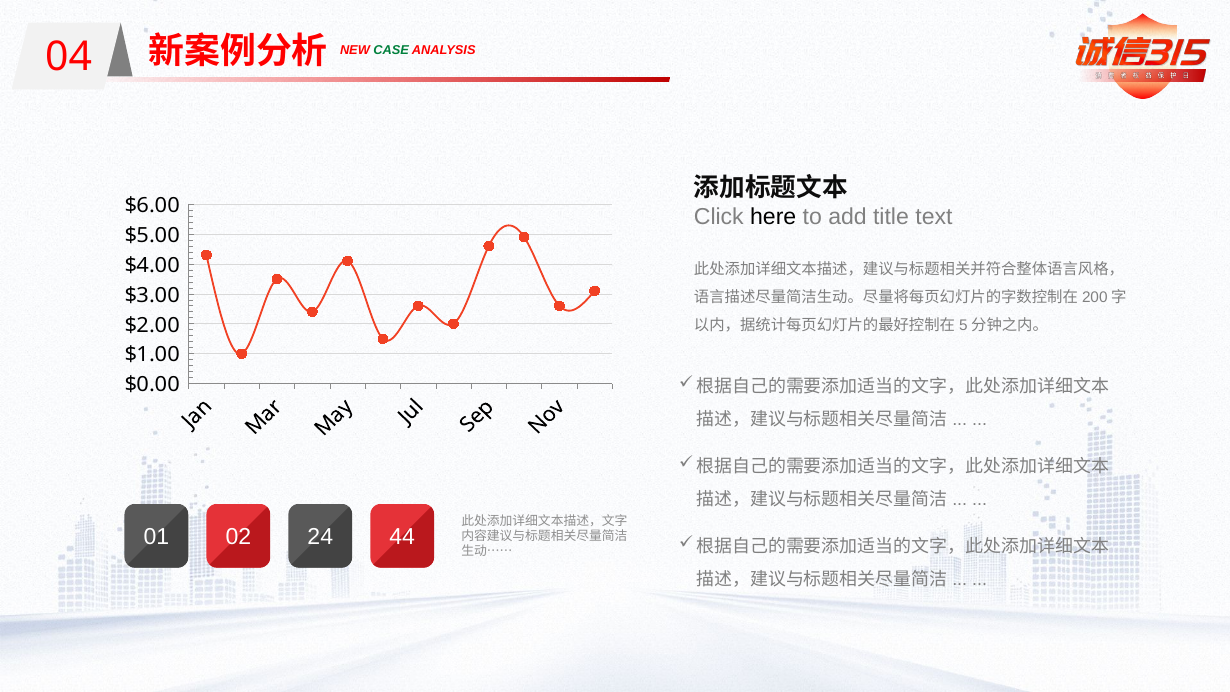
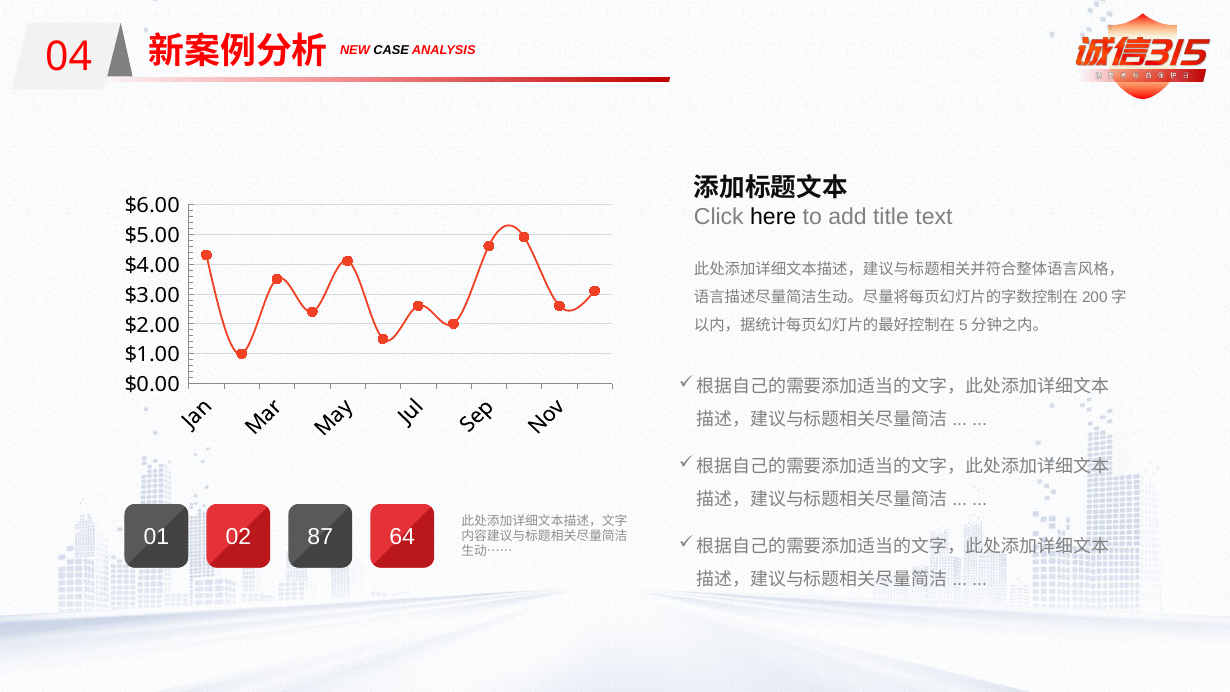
CASE colour: green -> black (391, 50)
24: 24 -> 87 (320, 537)
44: 44 -> 64 (402, 537)
